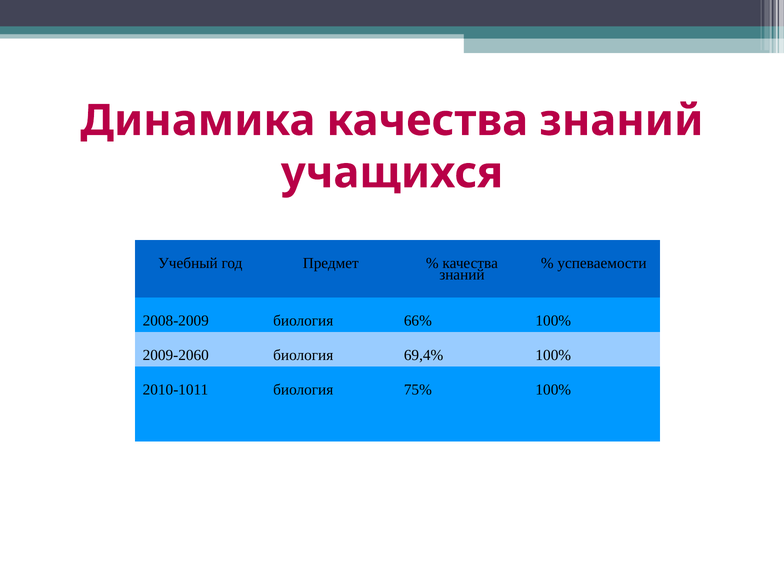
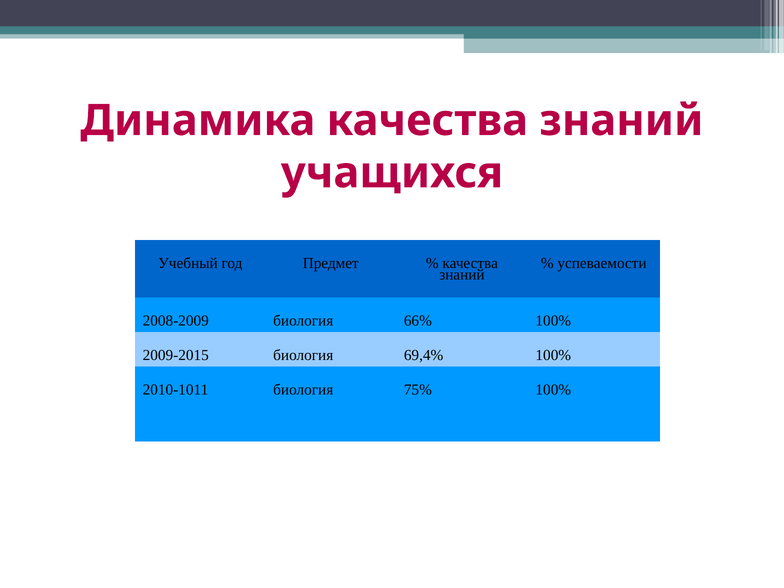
2009-2060: 2009-2060 -> 2009-2015 (176, 355)
